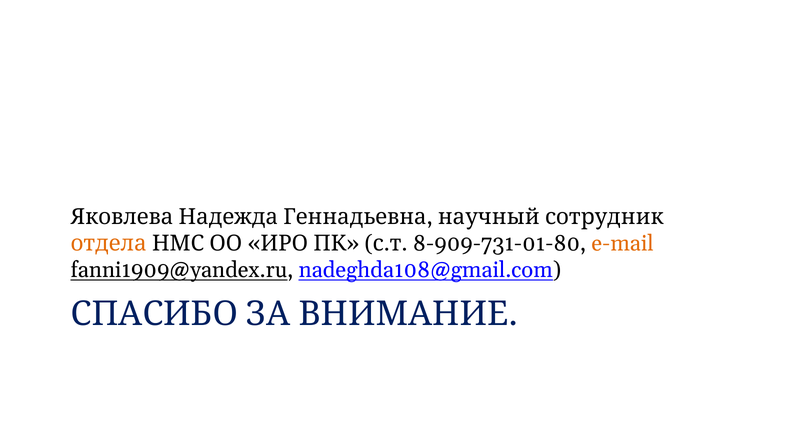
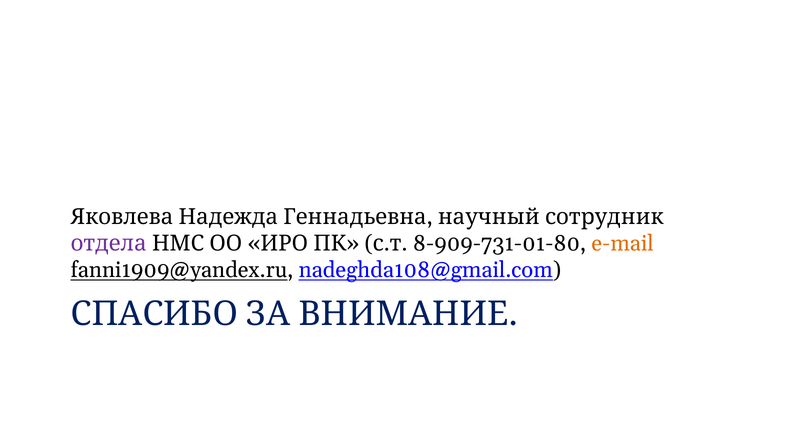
отдела colour: orange -> purple (109, 243)
